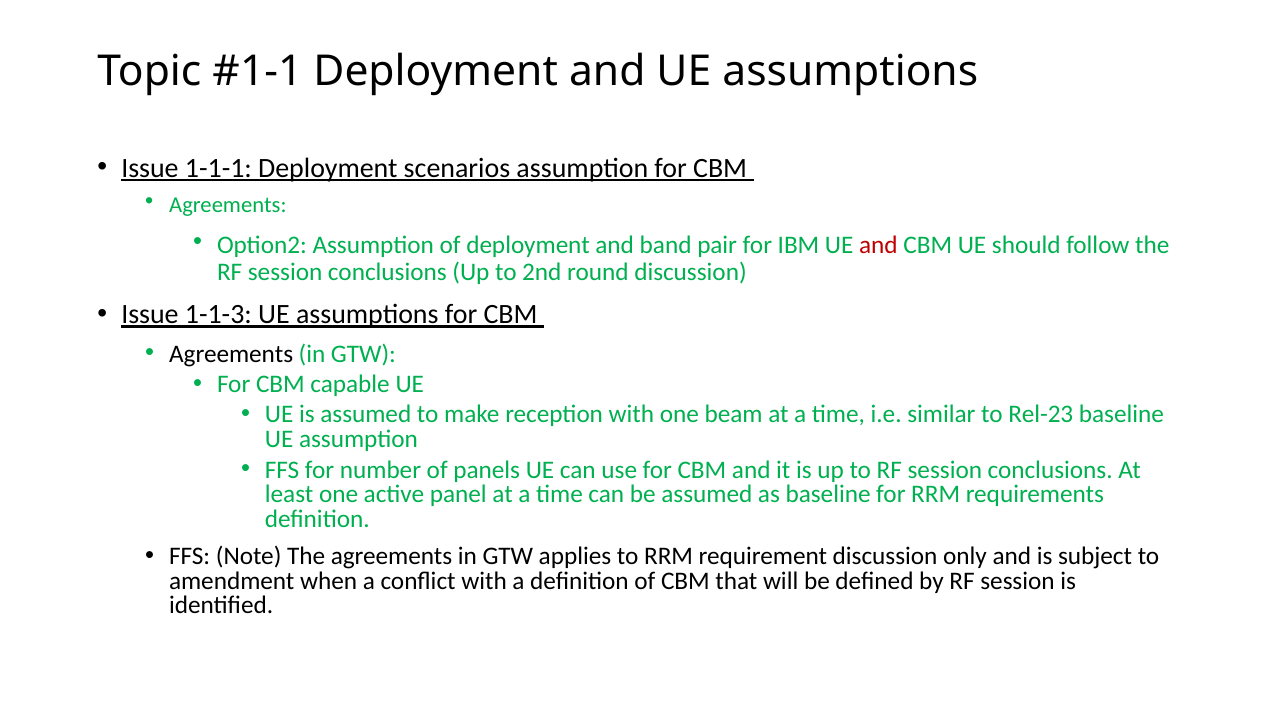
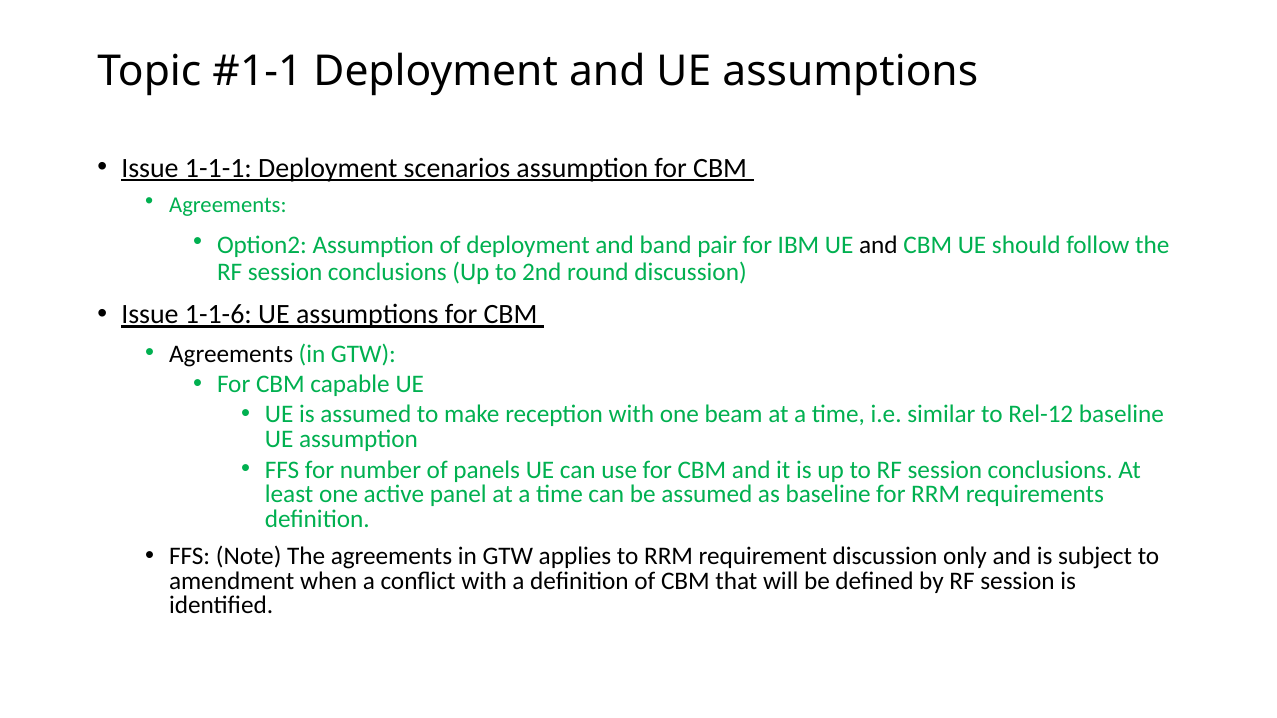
and colour: red -> black (878, 245)
1-1-3: 1-1-3 -> 1-1-6 (218, 315)
Rel-23: Rel-23 -> Rel-12 (1041, 415)
